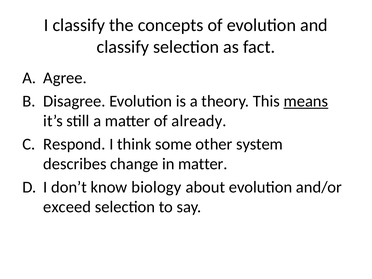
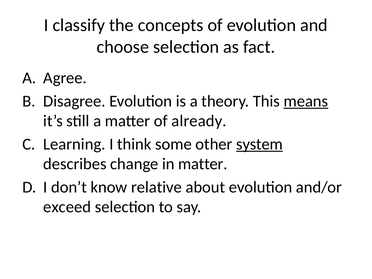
classify: classify -> choose (123, 47)
Respond: Respond -> Learning (74, 144)
system underline: none -> present (260, 144)
biology: biology -> relative (156, 187)
